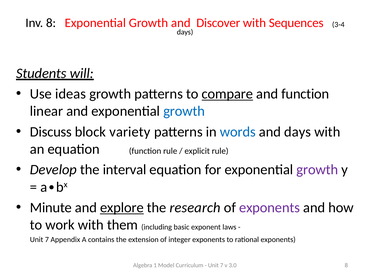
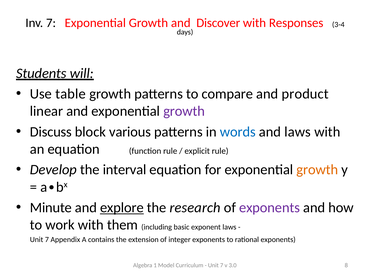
Inv 8: 8 -> 7 (51, 23)
Sequences: Sequences -> Responses (296, 23)
ideas: ideas -> table (71, 94)
compare underline: present -> none (227, 94)
and function: function -> product (305, 94)
growth colour: blue -> purple (184, 111)
variety: variety -> various (130, 132)
and days: days -> laws (298, 132)
growth colour: purple -> orange (317, 169)
